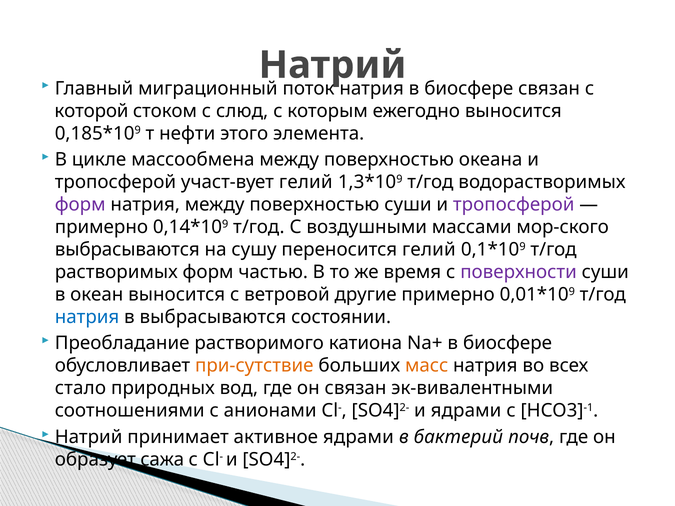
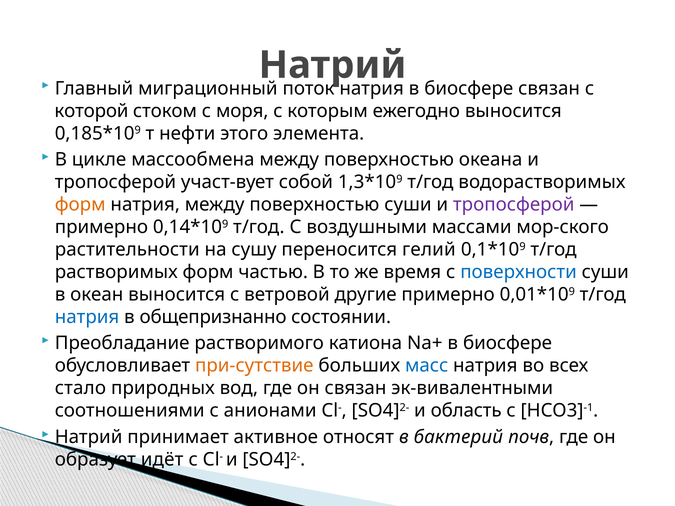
слюд: слюд -> моря (242, 111)
участ-вует гелий: гелий -> собой (306, 182)
форм colour: purple -> orange (80, 205)
выбрасываются: выбрасываются -> растительности (127, 250)
поверхности colour: purple -> blue (519, 272)
в выбрасываются: выбрасываются -> общепризнанно (213, 317)
масс colour: orange -> blue (427, 366)
и ядрами: ядрами -> область (466, 411)
активное ядрами: ядрами -> относят (358, 437)
сажа: сажа -> идёт (162, 460)
